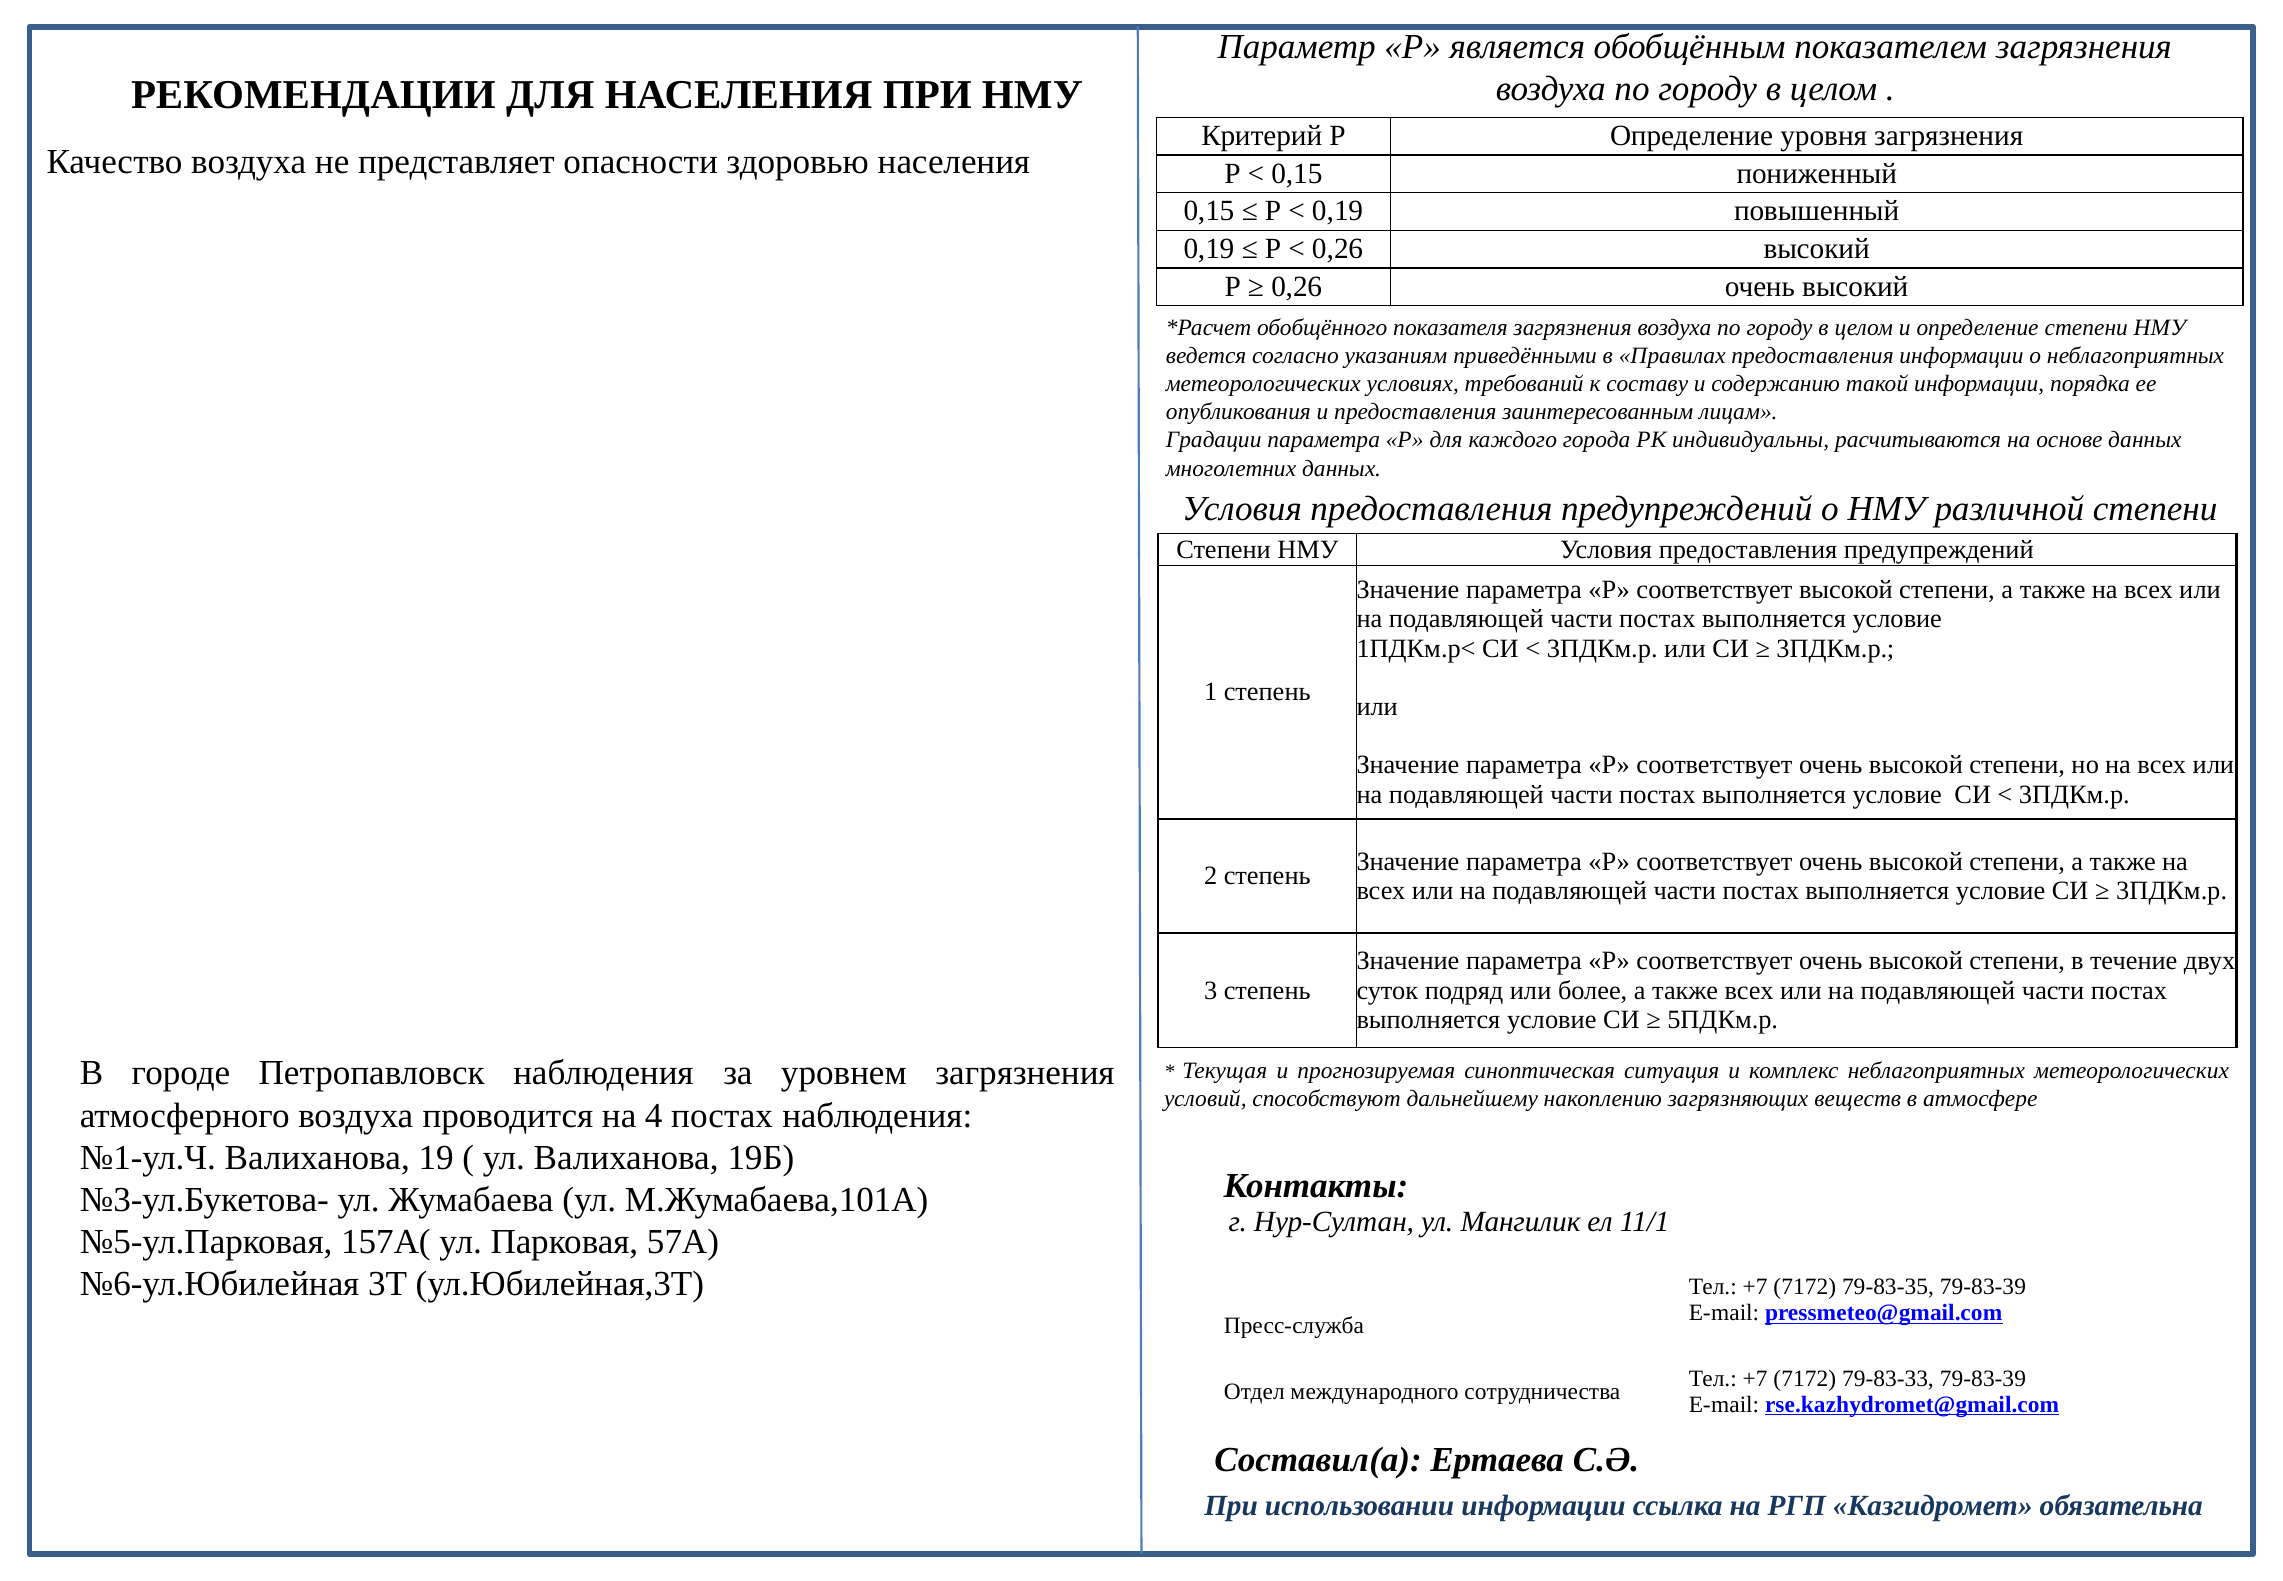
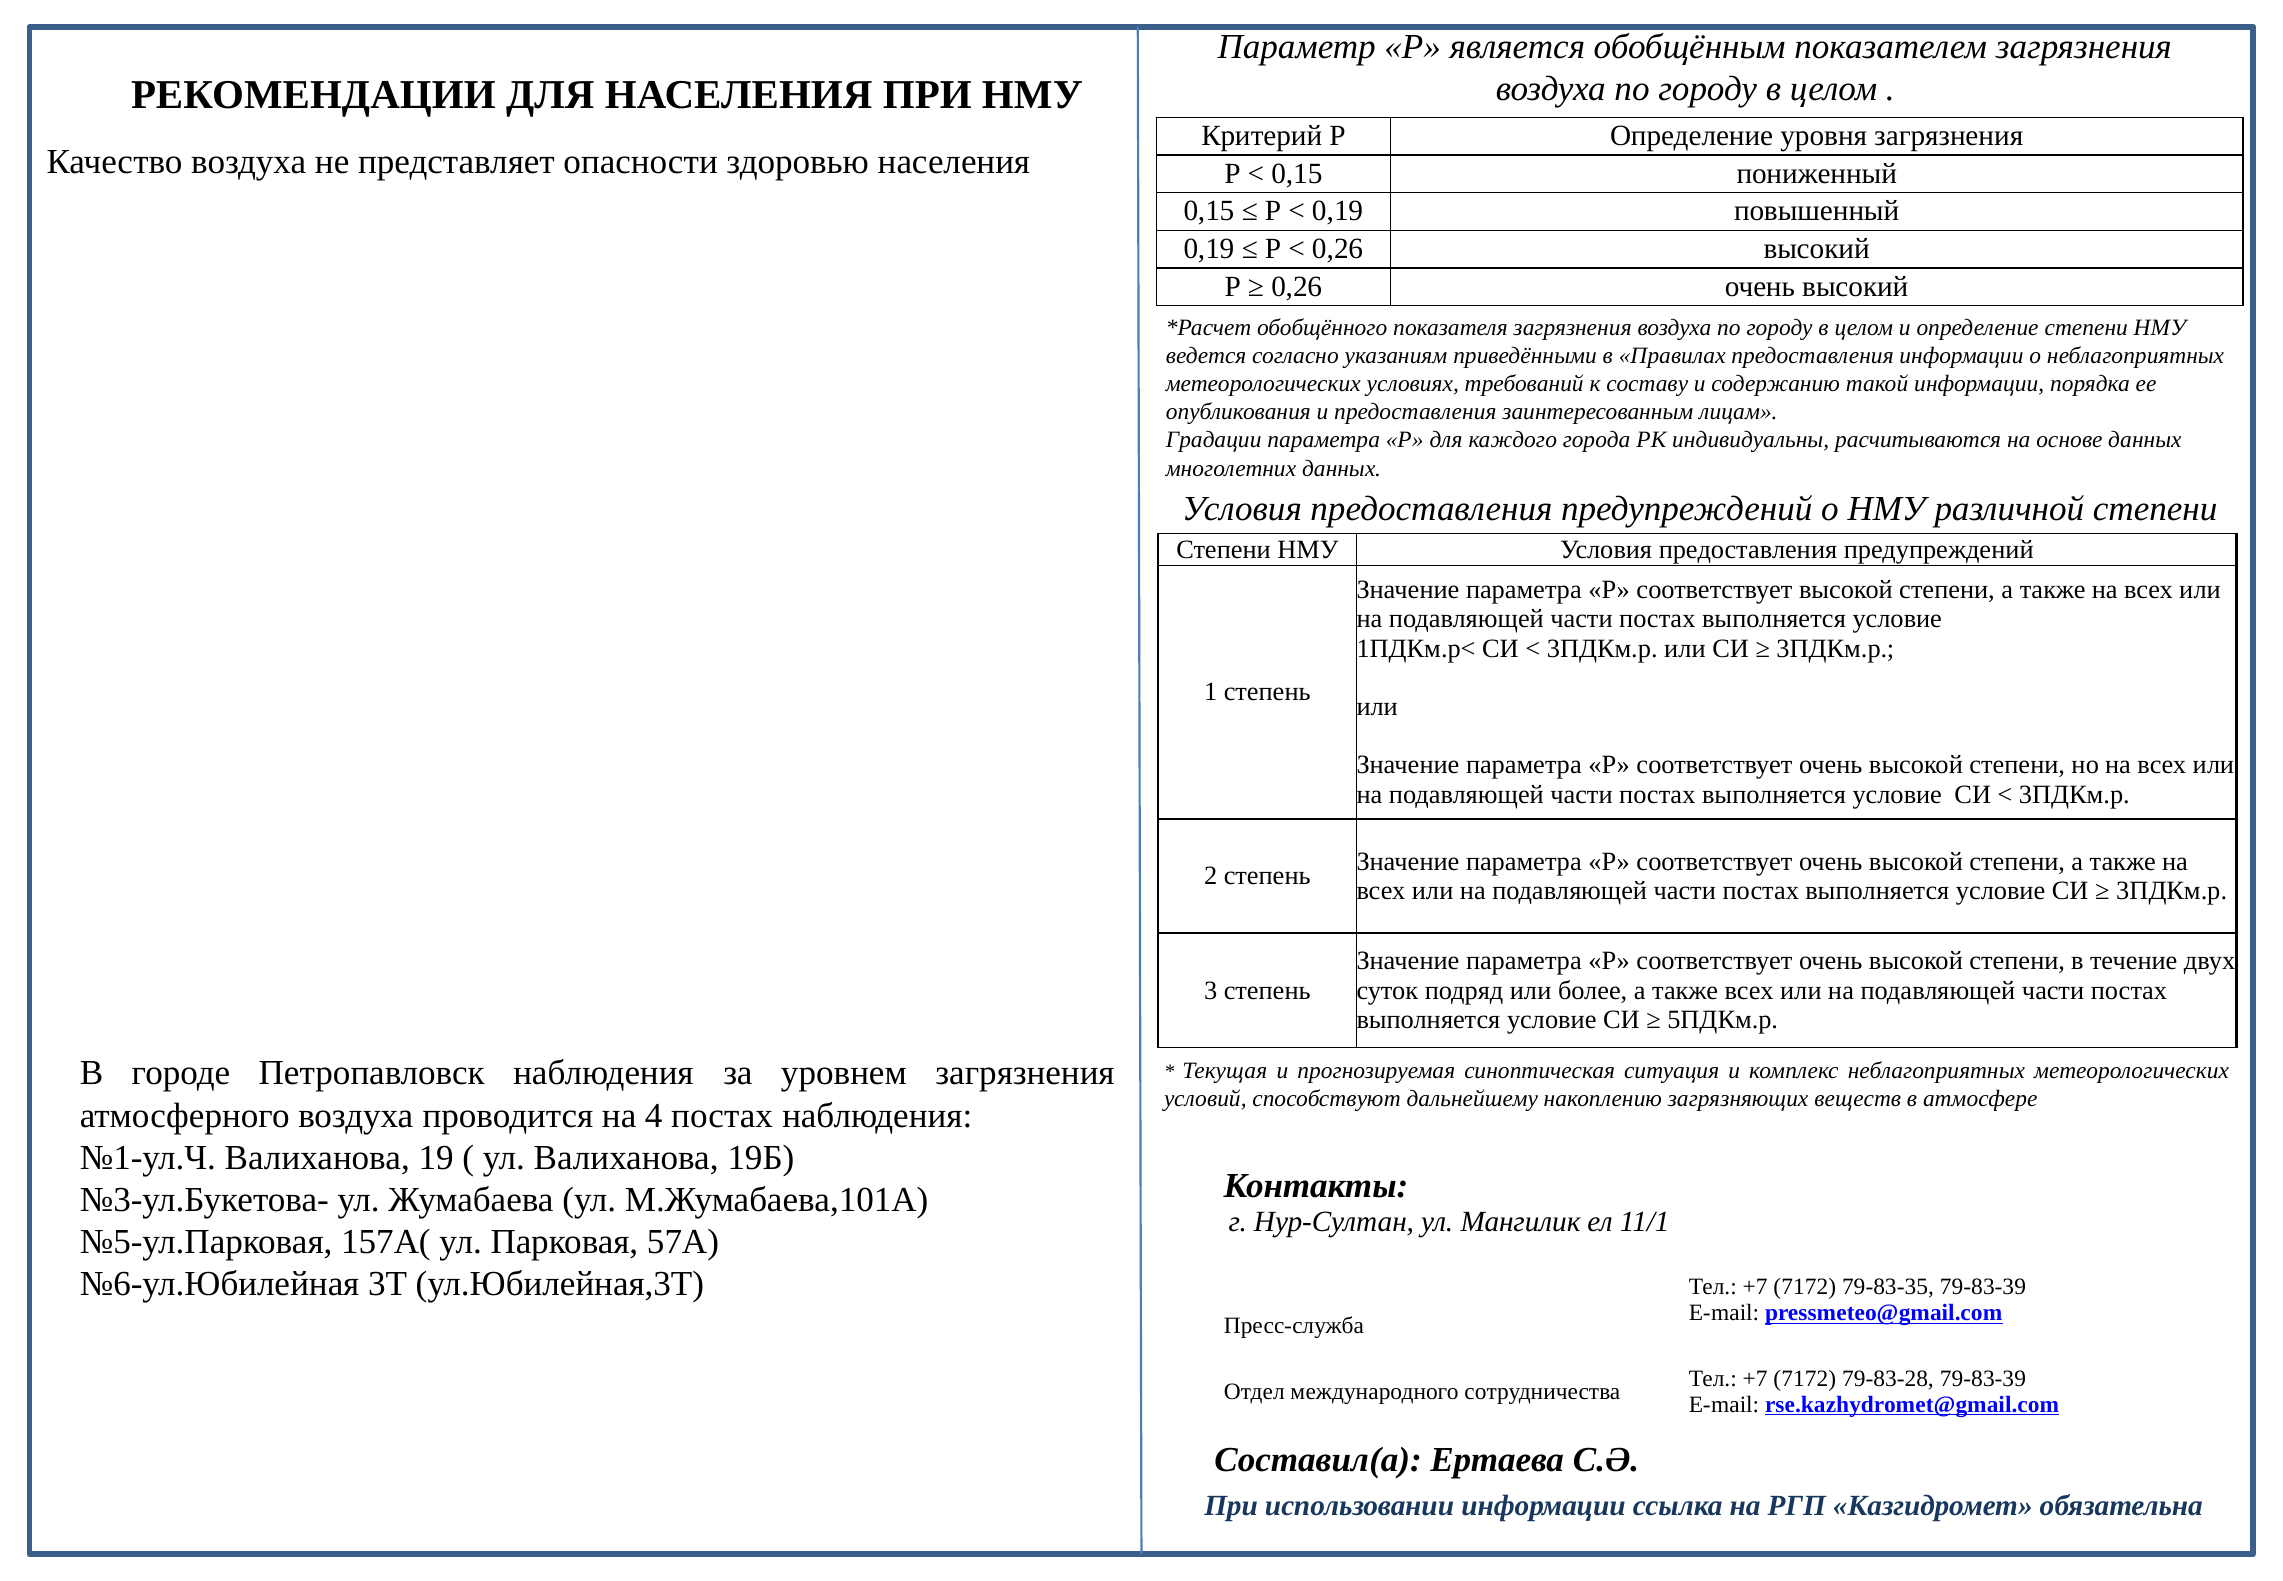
79-83-33: 79-83-33 -> 79-83-28 (1888, 1378)
